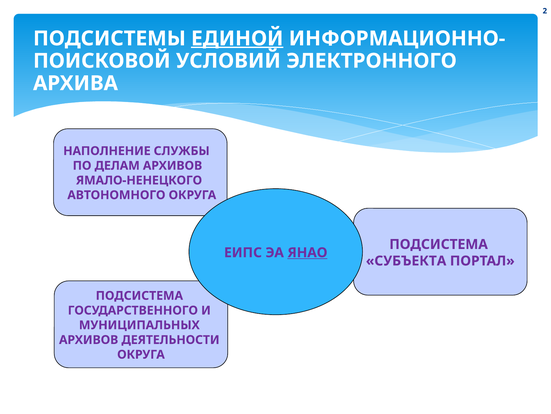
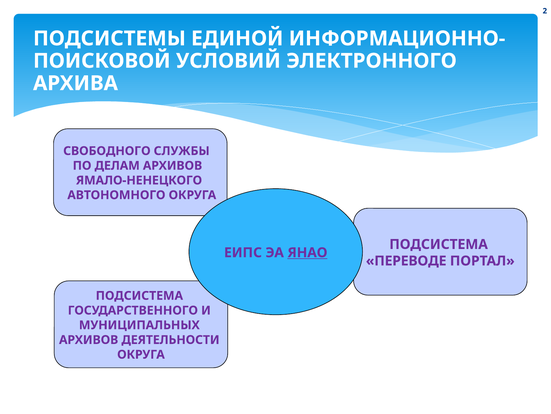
ЕДИНОЙ underline: present -> none (237, 38)
НАПОЛНЕНИЕ: НАПОЛНЕНИЕ -> СВОБОДНОГО (107, 151)
СУБЪЕКТА: СУБЪЕКТА -> ПЕРЕВОДЕ (406, 260)
